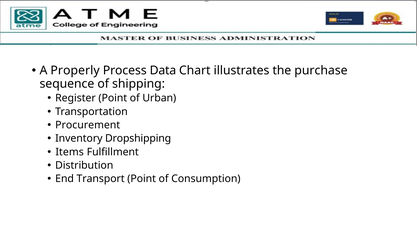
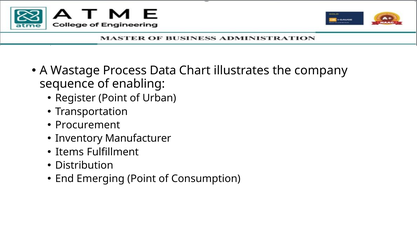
Properly: Properly -> Wastage (75, 71)
purchase: purchase -> company (321, 71)
shipping: shipping -> enabling (139, 84)
Dropshipping: Dropshipping -> Manufacturer (138, 138)
Transport: Transport -> Emerging (101, 179)
